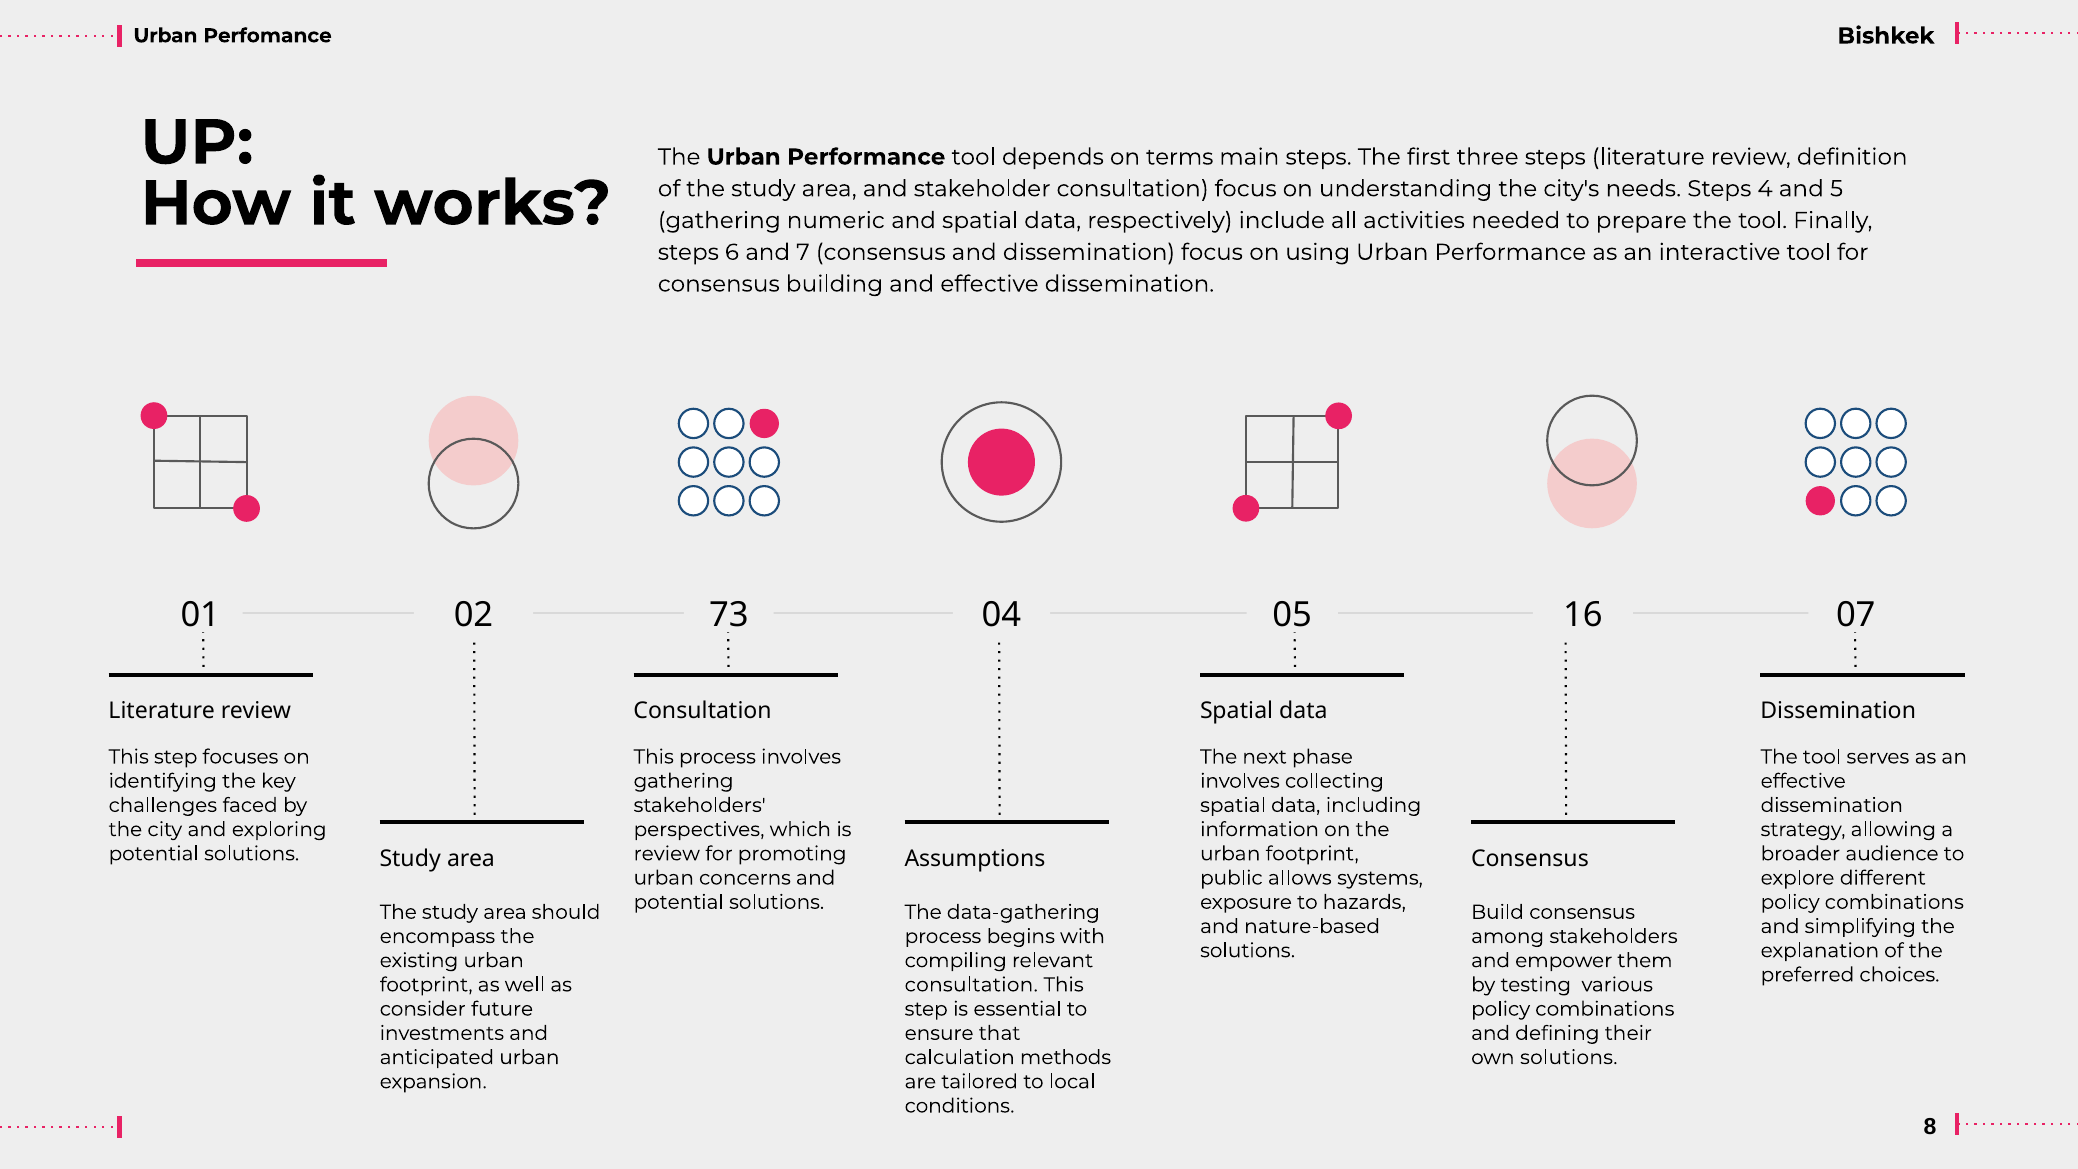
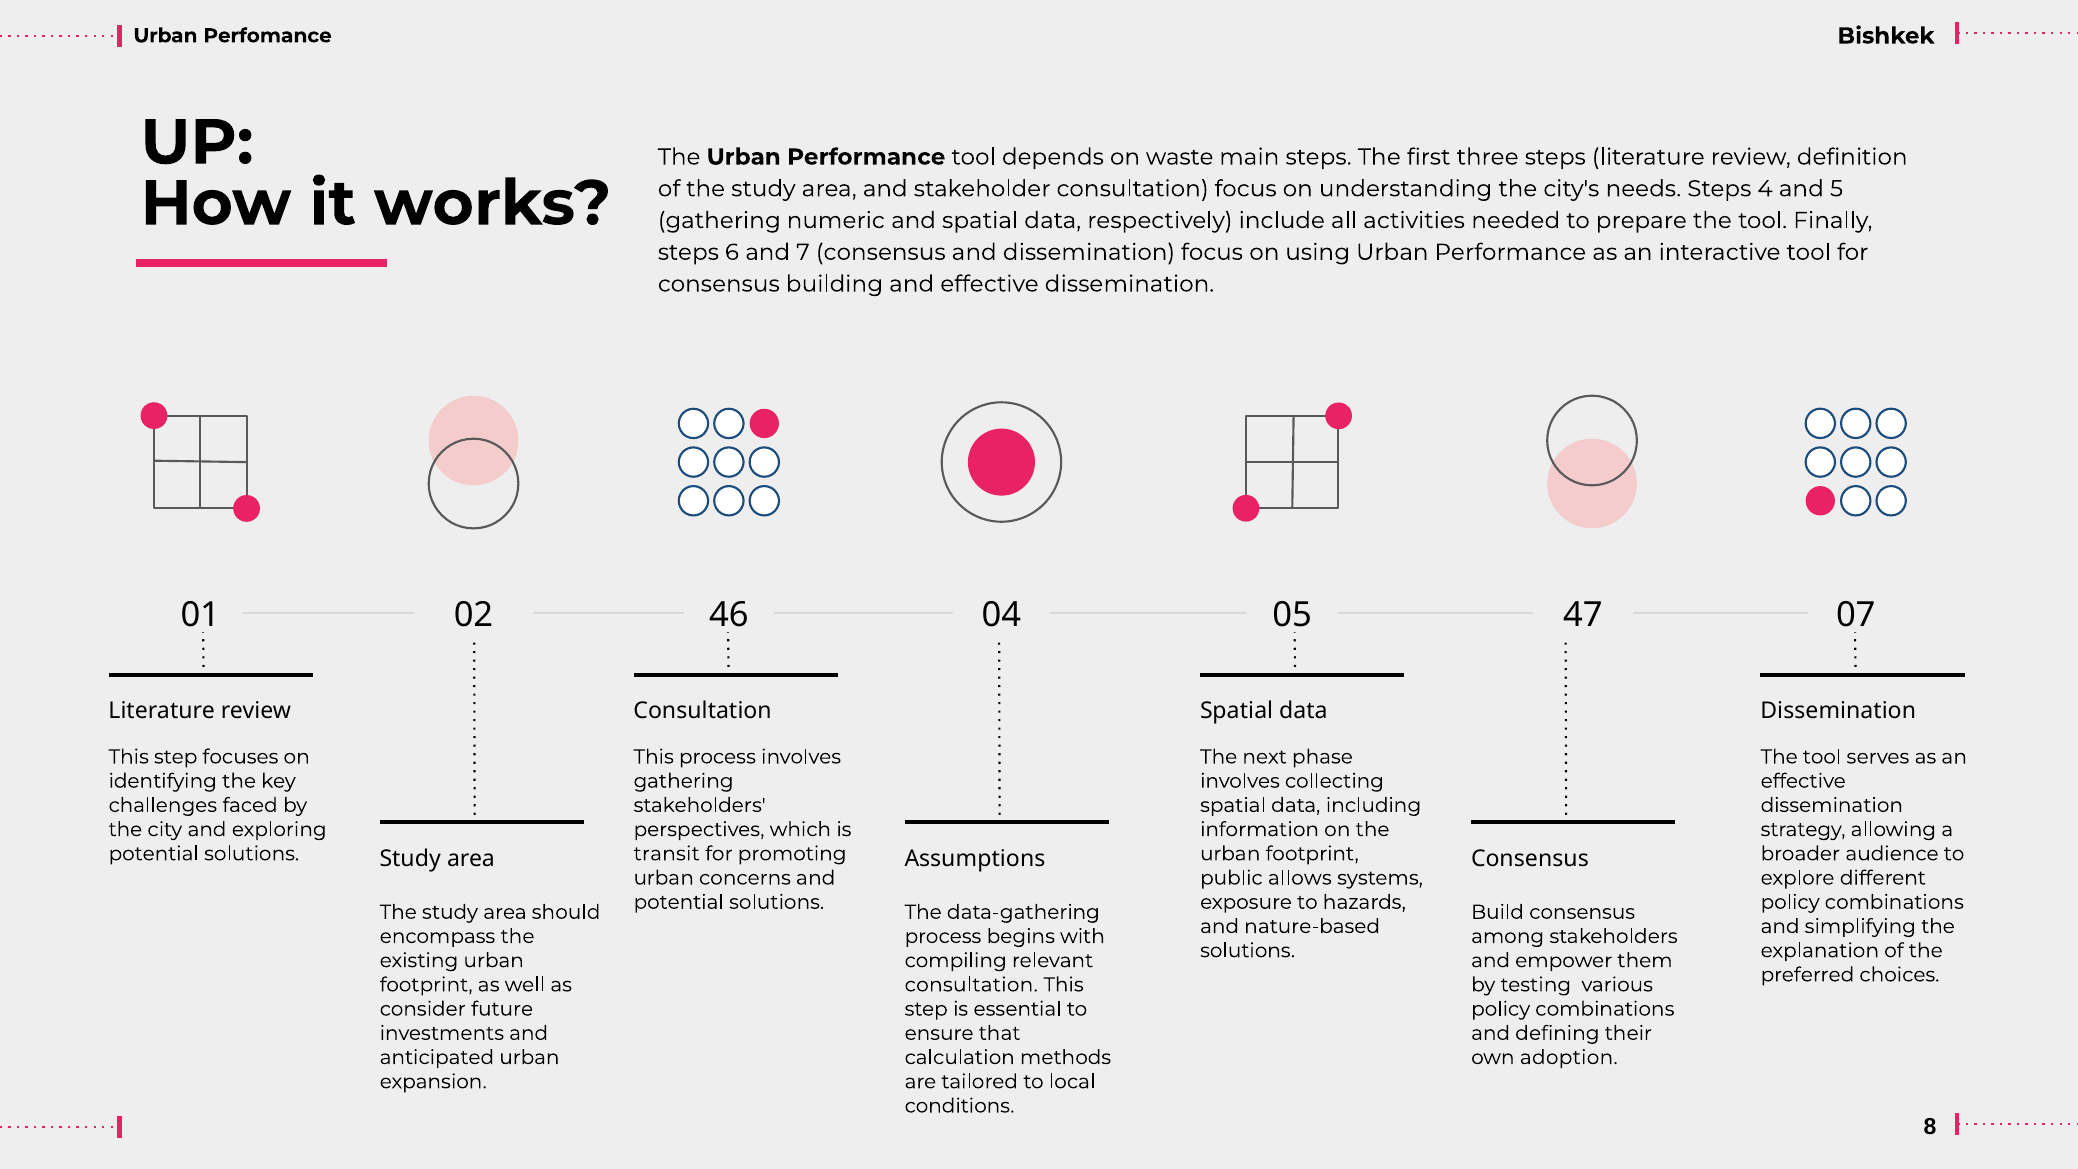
terms: terms -> waste (1180, 157)
73: 73 -> 46 (729, 615)
16: 16 -> 47 (1583, 615)
review: review -> transit (667, 854)
own solutions: solutions -> adoption (1569, 1057)
